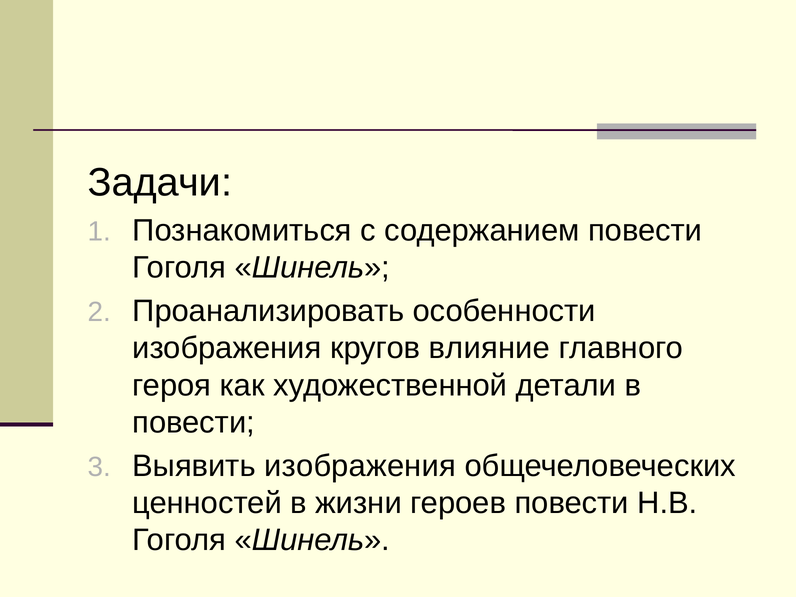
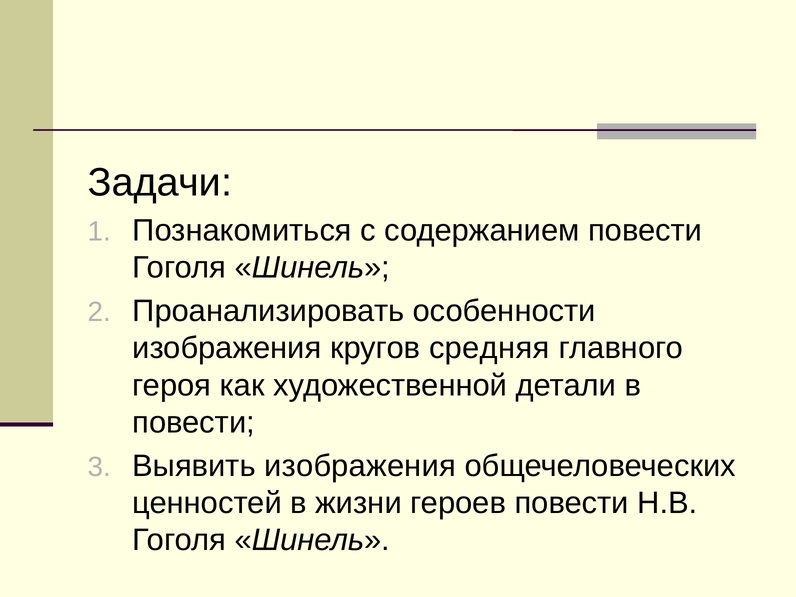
влияние: влияние -> средняя (489, 348)
